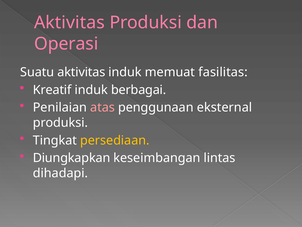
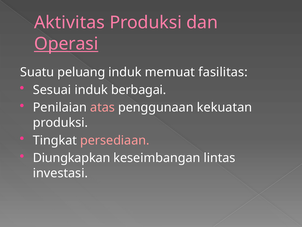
Operasi underline: none -> present (66, 44)
Suatu aktivitas: aktivitas -> peluang (81, 72)
Kreatif: Kreatif -> Sesuai (52, 90)
eksternal: eksternal -> kekuatan (225, 107)
persediaan colour: yellow -> pink (115, 140)
dihadapi: dihadapi -> investasi (60, 173)
